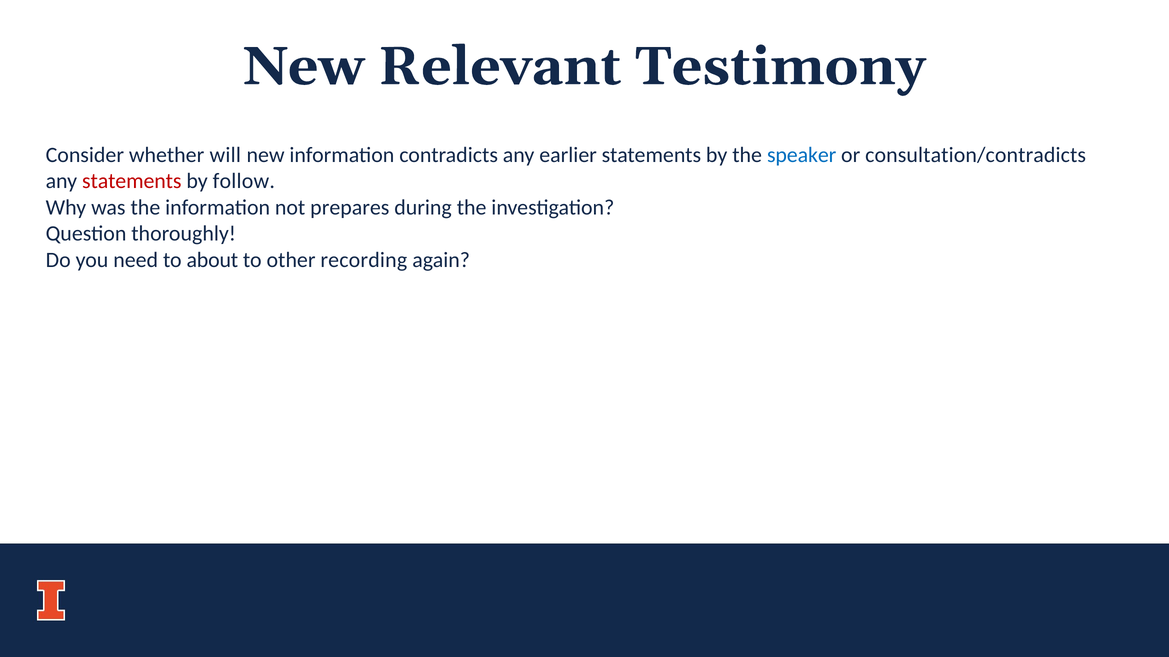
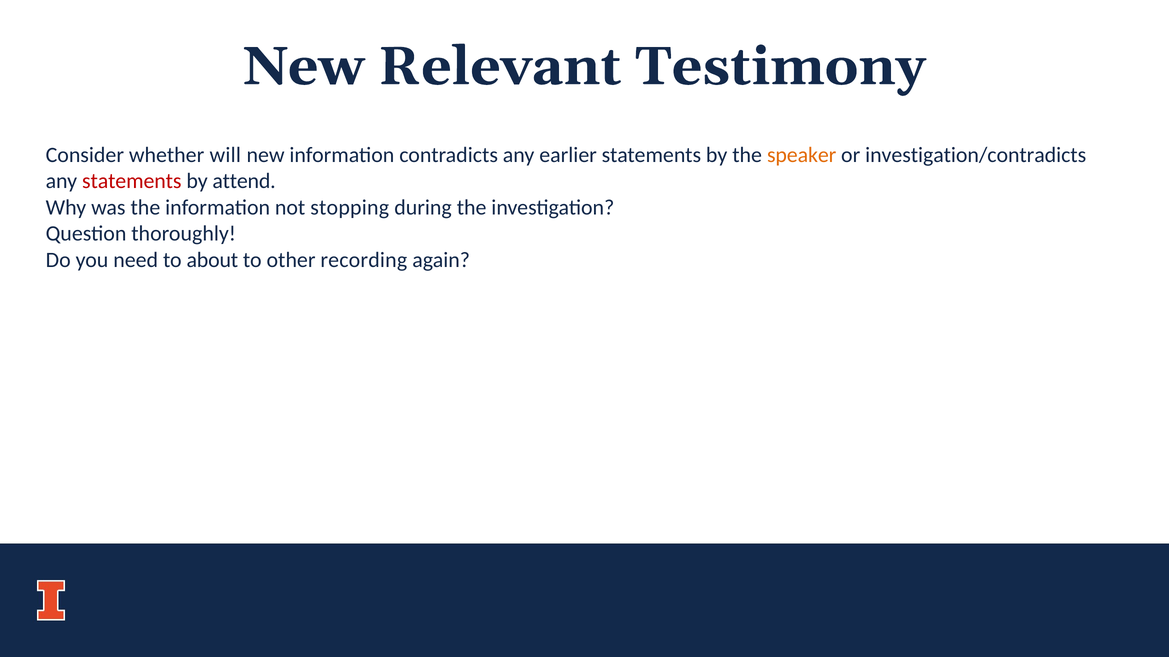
speaker colour: blue -> orange (802, 155)
consultation/contradicts: consultation/contradicts -> investigation/contradicts (976, 155)
follow: follow -> attend (244, 181)
prepares: prepares -> stopping (350, 208)
